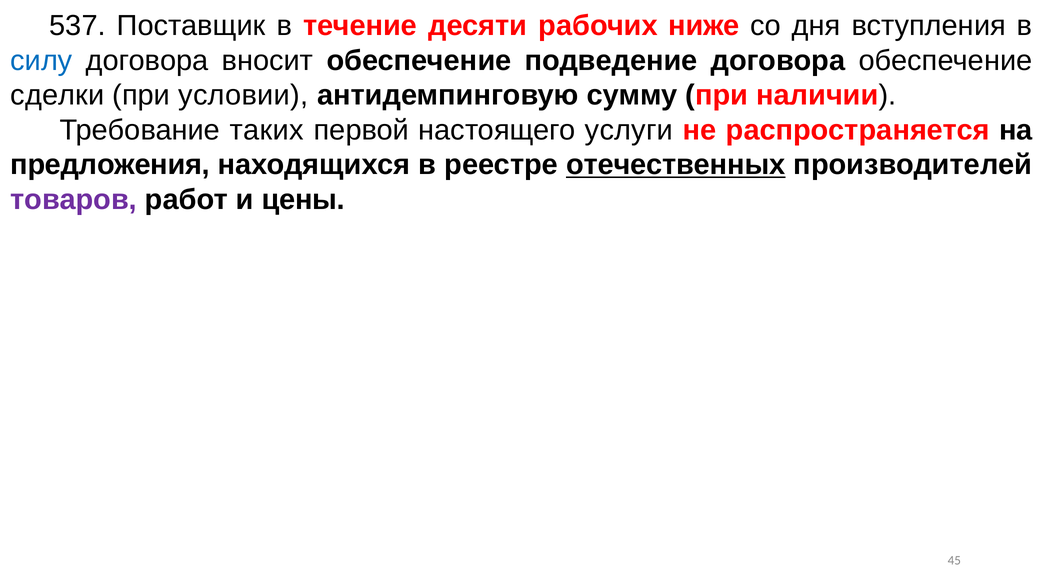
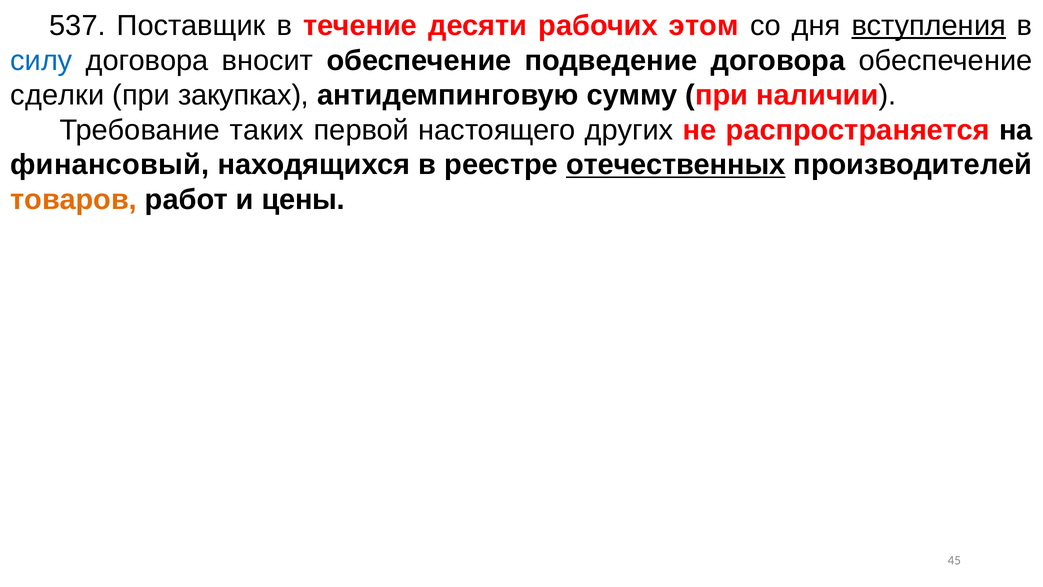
ниже: ниже -> этом (704, 26)
вступления underline: none -> present (929, 26)
условии: условии -> закупках (244, 95)
услуги: услуги -> других (629, 130)
предложения: предложения -> финансовый (110, 165)
товаров colour: purple -> orange (74, 200)
